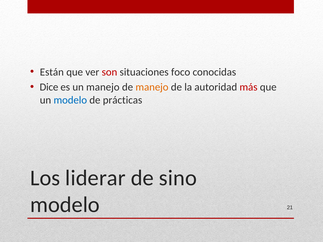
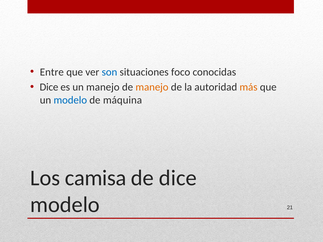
Están: Están -> Entre (52, 72)
son colour: red -> blue (109, 72)
más colour: red -> orange (249, 87)
prácticas: prácticas -> máquina (123, 100)
liderar: liderar -> camisa (96, 178)
de sino: sino -> dice (178, 178)
